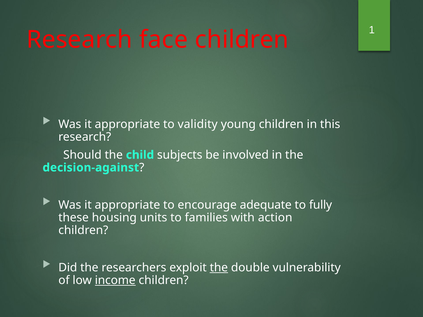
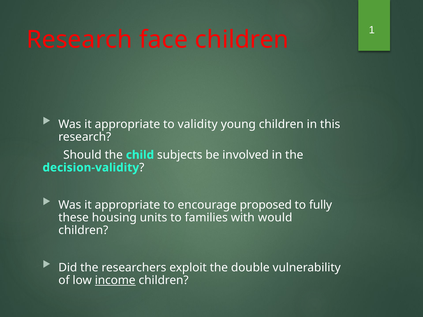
decision-against: decision-against -> decision-validity (91, 168)
adequate: adequate -> proposed (266, 205)
action: action -> would (275, 218)
the underline: present -> none (219, 268)
